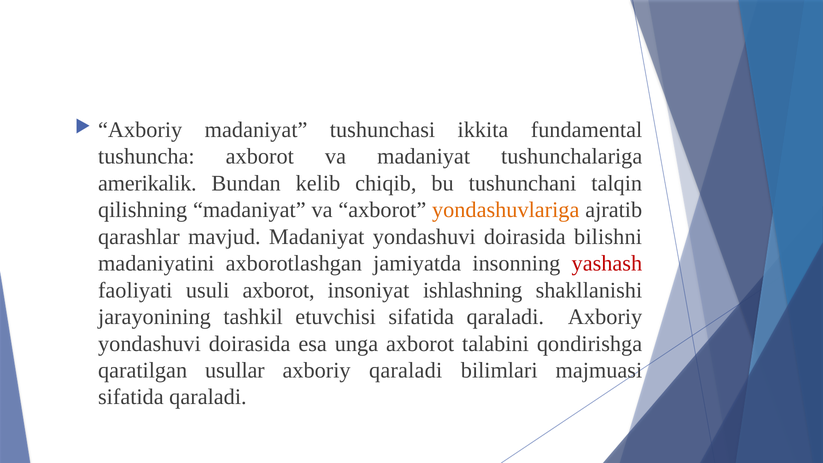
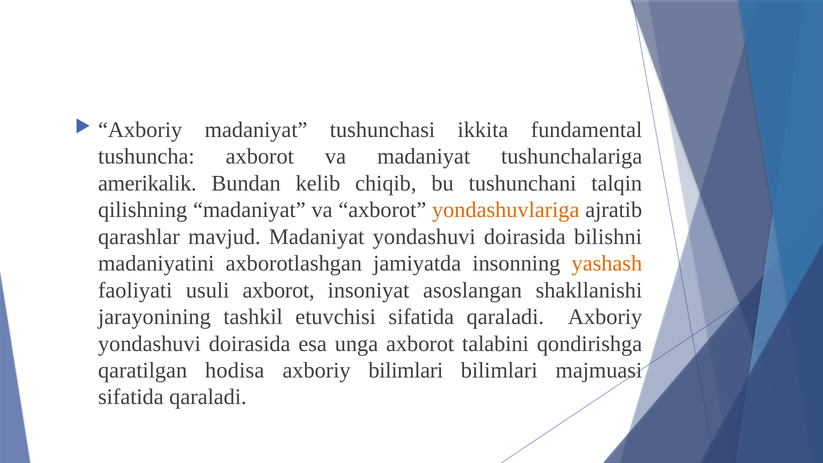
yashash colour: red -> orange (607, 263)
ishlаshning: ishlаshning -> asoslangan (472, 290)
usullar: usullar -> hodisa (235, 370)
axboriy qaraladi: qaraladi -> bilimlari (406, 370)
